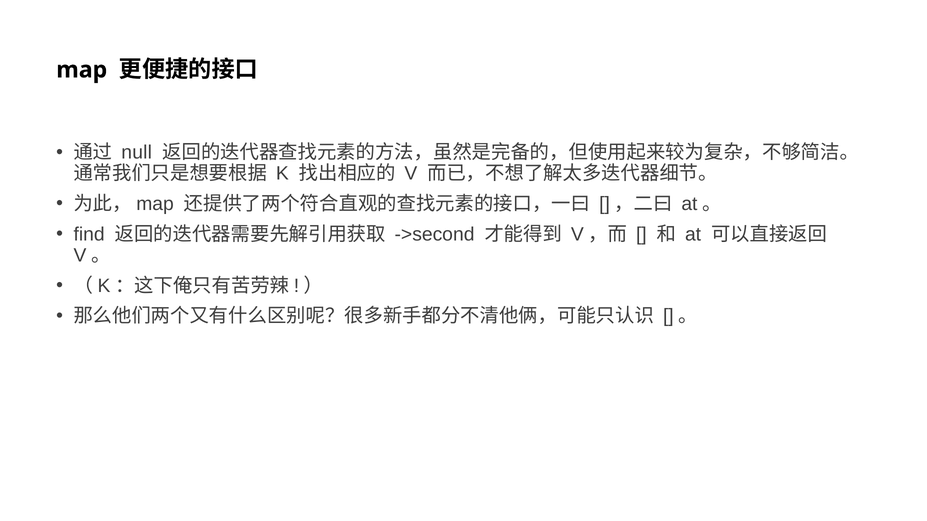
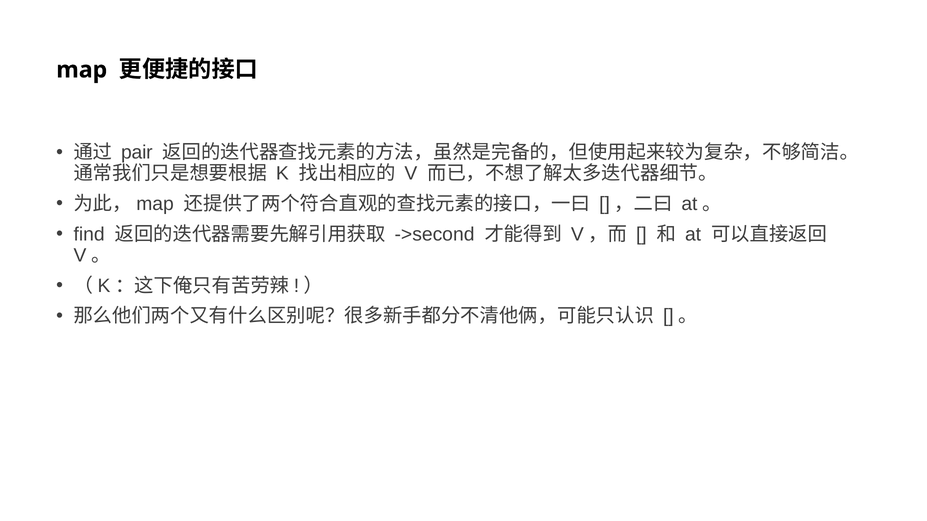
null: null -> pair (137, 153)
